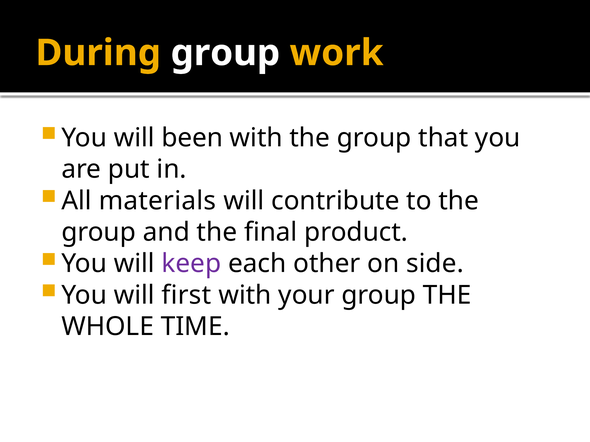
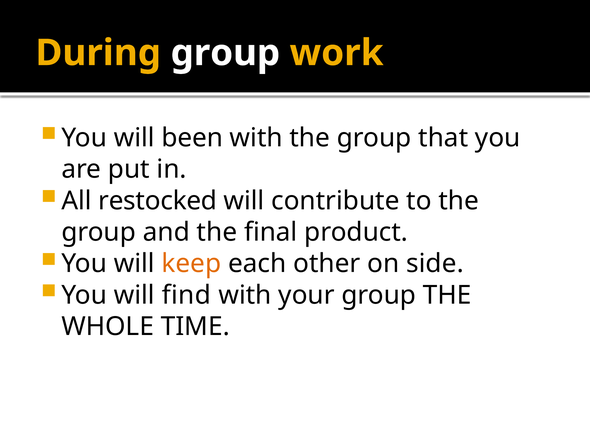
materials: materials -> restocked (158, 201)
keep colour: purple -> orange (191, 264)
first: first -> find (186, 295)
